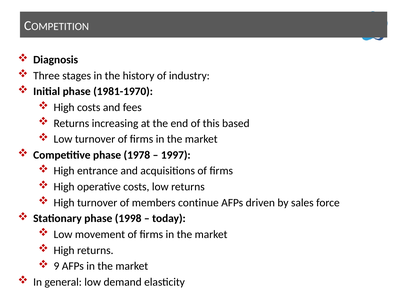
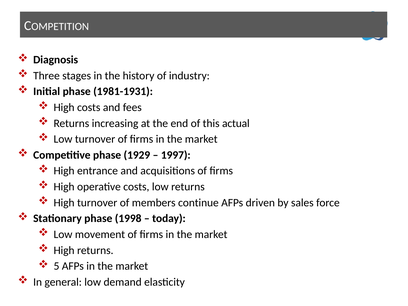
1981-1970: 1981-1970 -> 1981-1931 (123, 92)
based: based -> actual (236, 123)
1978: 1978 -> 1929 (137, 155)
9: 9 -> 5 (56, 266)
